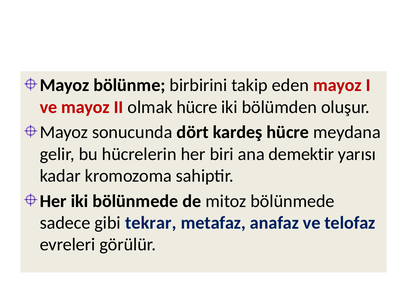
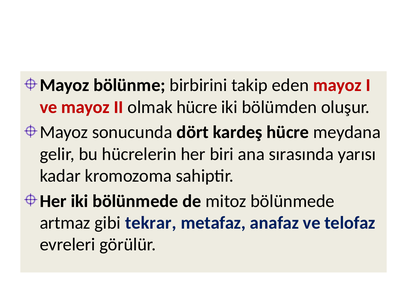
demektir: demektir -> sırasında (301, 154)
sadece: sadece -> artmaz (65, 223)
